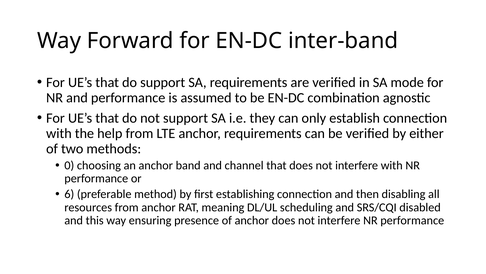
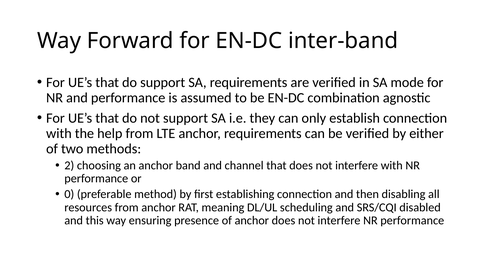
0: 0 -> 2 (69, 165)
6: 6 -> 0 (69, 194)
